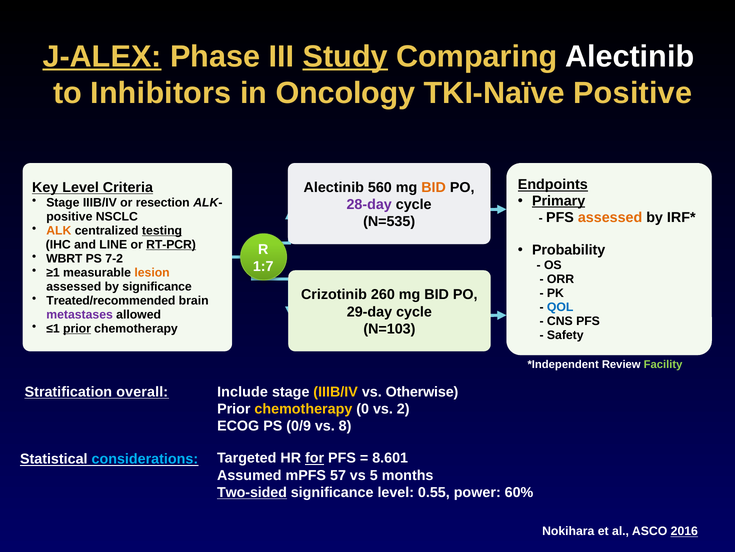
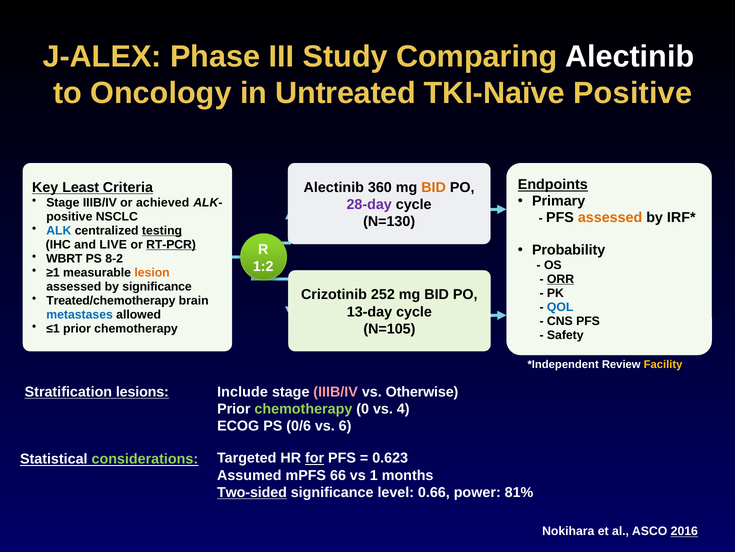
J-ALEX underline: present -> none (102, 56)
Study underline: present -> none (345, 56)
Inhibitors: Inhibitors -> Oncology (161, 93)
Oncology: Oncology -> Untreated (346, 93)
Key Level: Level -> Least (81, 187)
560: 560 -> 360 (380, 187)
Primary underline: present -> none (559, 201)
resection: resection -> achieved (163, 202)
N=535: N=535 -> N=130 (389, 221)
ALK colour: orange -> blue (59, 230)
LINE: LINE -> LIVE (113, 244)
7-2: 7-2 -> 8-2 (114, 258)
1:7: 1:7 -> 1:2 (263, 266)
ORR underline: none -> present (561, 279)
260: 260 -> 252 (383, 294)
Treated/recommended: Treated/recommended -> Treated/chemotherapy (111, 300)
29-day: 29-day -> 13-day (369, 311)
metastases colour: purple -> blue (80, 314)
prior underline: present -> none (77, 328)
N=103: N=103 -> N=105 (389, 329)
Facility colour: light green -> yellow (663, 364)
overall: overall -> lesions (142, 391)
IIIB/IV colour: yellow -> pink (336, 391)
chemotherapy colour: yellow -> light green (303, 408)
2: 2 -> 4 (403, 408)
0/9: 0/9 -> 0/6 (299, 426)
8: 8 -> 6 (345, 426)
considerations colour: light blue -> light green (145, 459)
8.601: 8.601 -> 0.623 (390, 458)
57: 57 -> 66 (338, 475)
5: 5 -> 1 (374, 475)
0.55: 0.55 -> 0.66 (434, 492)
60%: 60% -> 81% (519, 492)
